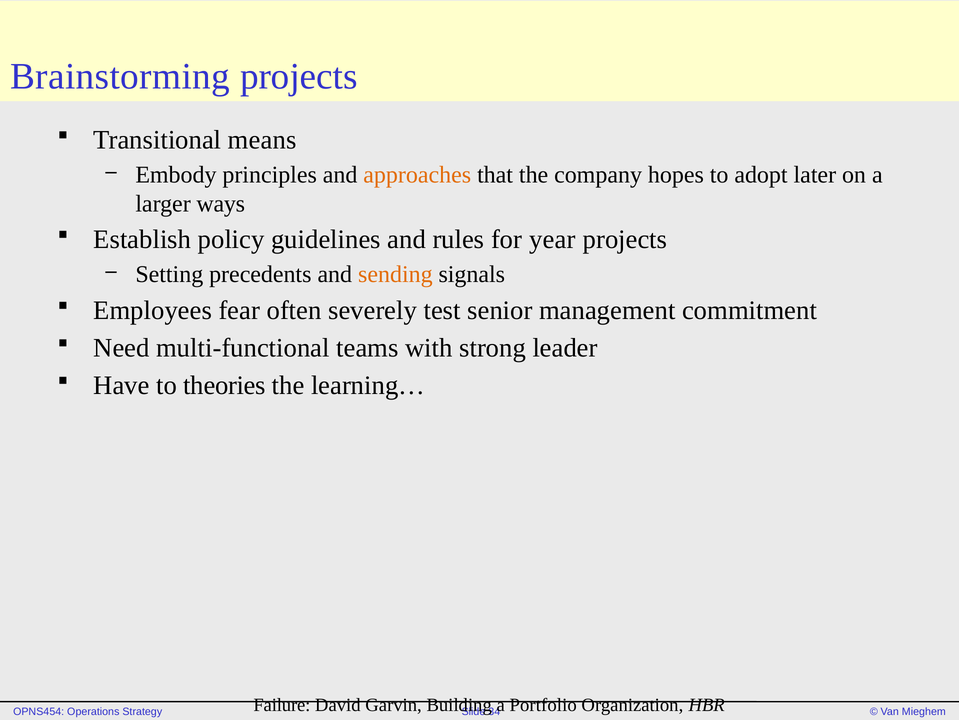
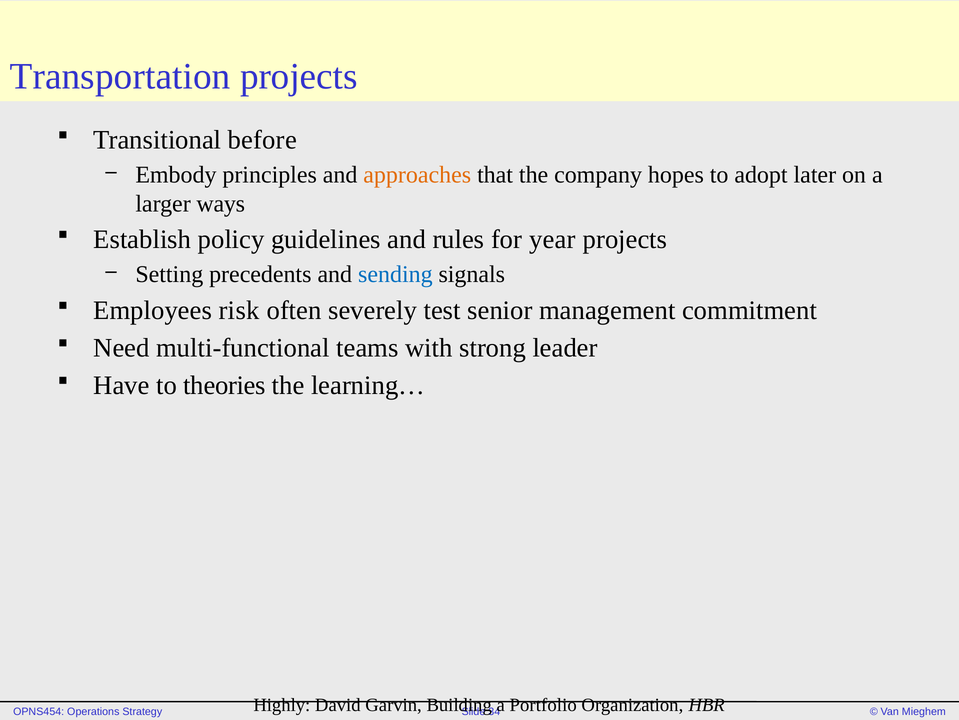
Brainstorming: Brainstorming -> Transportation (120, 76)
means: means -> before (262, 140)
sending colour: orange -> blue (395, 274)
fear: fear -> risk (239, 310)
Failure: Failure -> Highly (282, 704)
